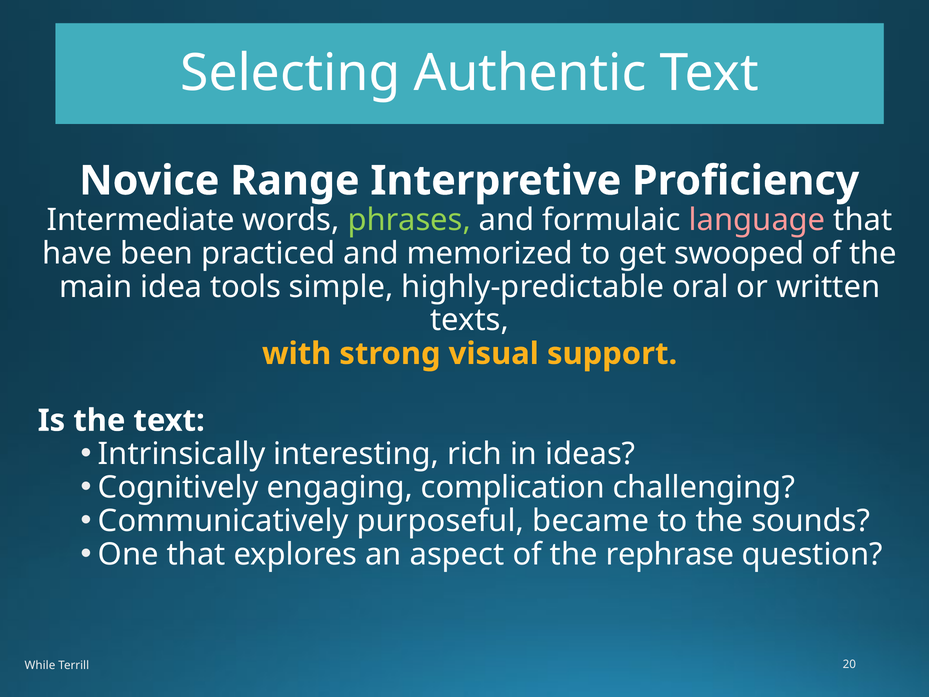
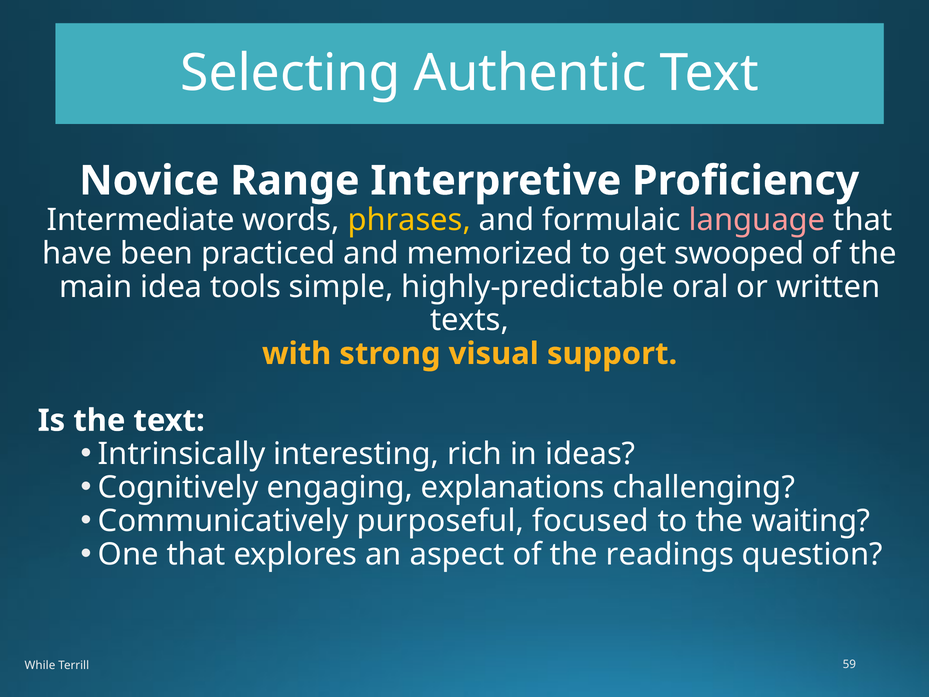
phrases colour: light green -> yellow (409, 220)
complication: complication -> explanations (513, 487)
became: became -> focused (591, 521)
sounds: sounds -> waiting (811, 521)
rephrase: rephrase -> readings (670, 554)
20: 20 -> 59 (849, 664)
